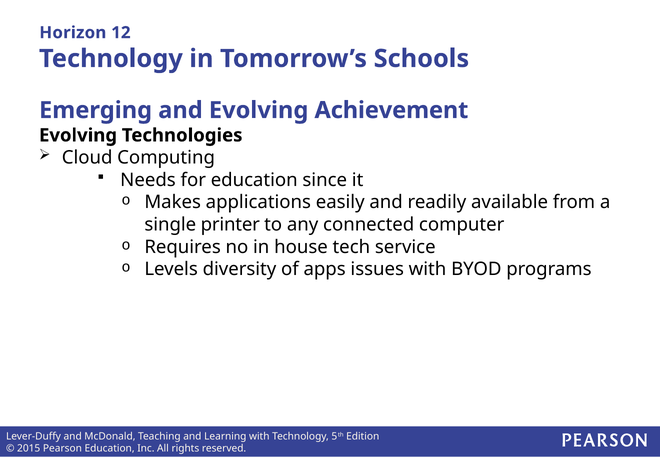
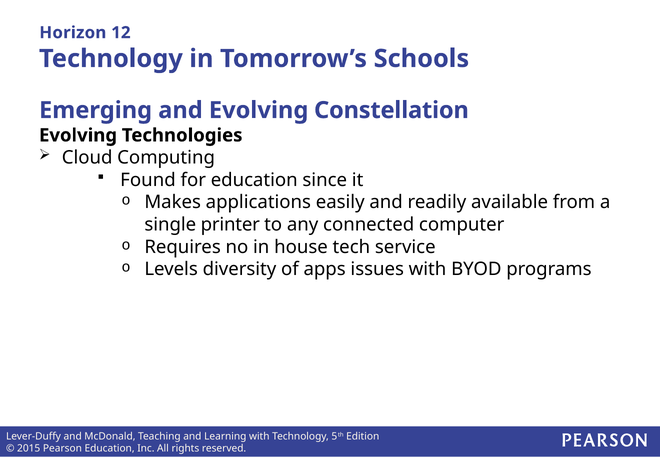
Achievement: Achievement -> Constellation (391, 110)
Needs: Needs -> Found (148, 180)
